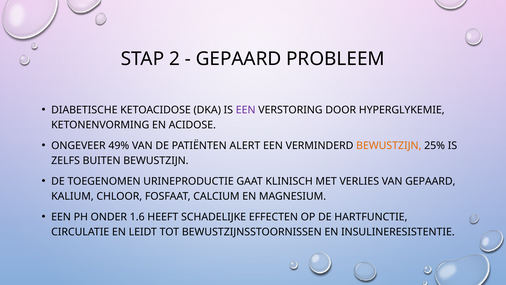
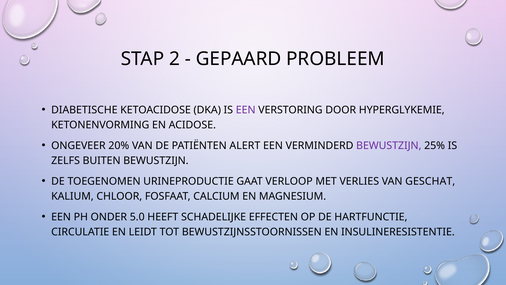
49%: 49% -> 20% (119, 145)
BEWUSTZIJN colour: orange -> purple (389, 145)
KLINISCH: KLINISCH -> VERLOOP (289, 181)
VAN GEPAARD: GEPAARD -> GESCHAT (430, 181)
1.6: 1.6 -> 5.0 (137, 217)
